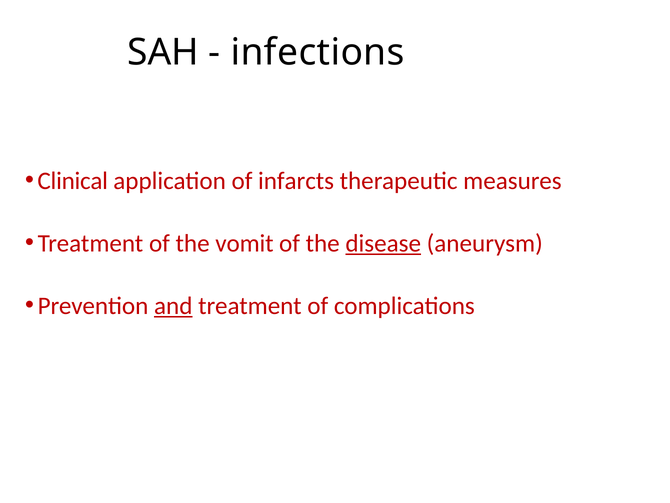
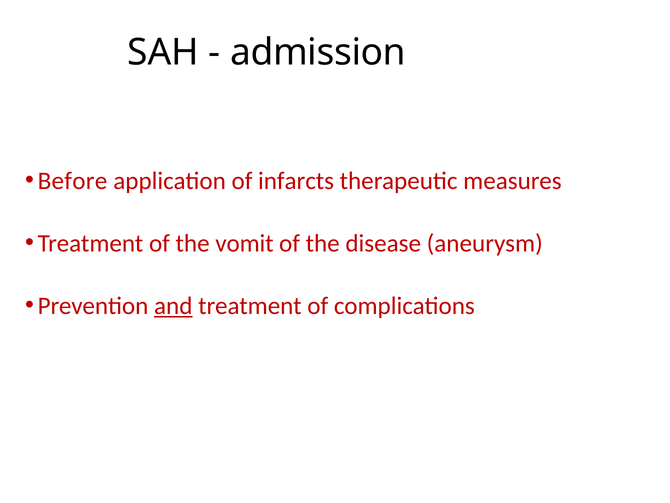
infections: infections -> admission (318, 53)
Clinical: Clinical -> Before (72, 181)
disease underline: present -> none (383, 243)
